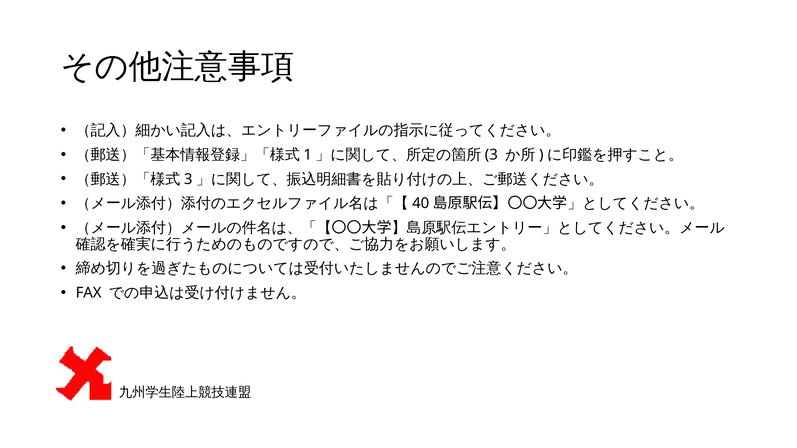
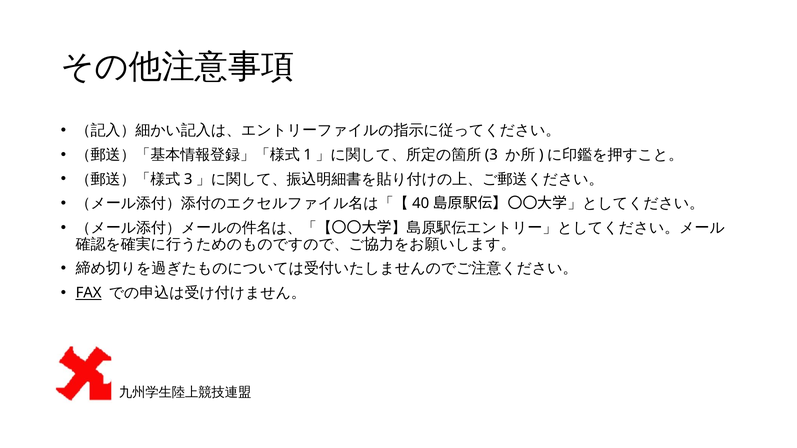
FAX underline: none -> present (89, 293)
